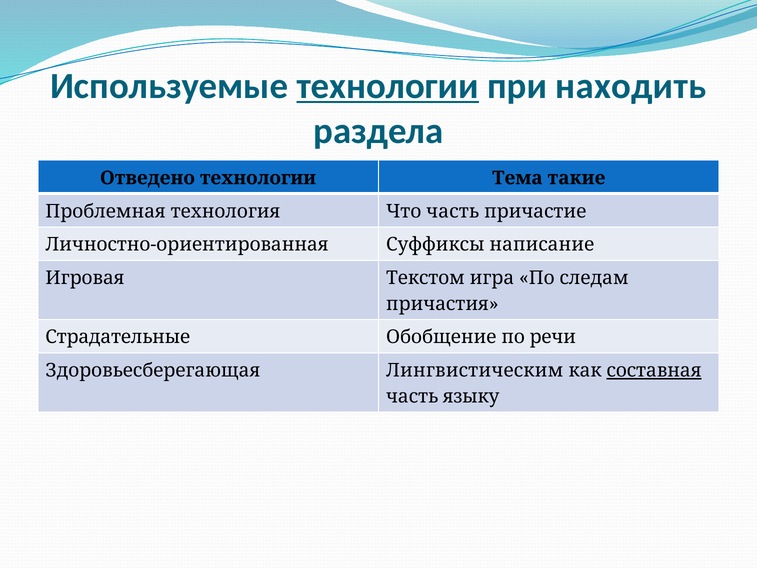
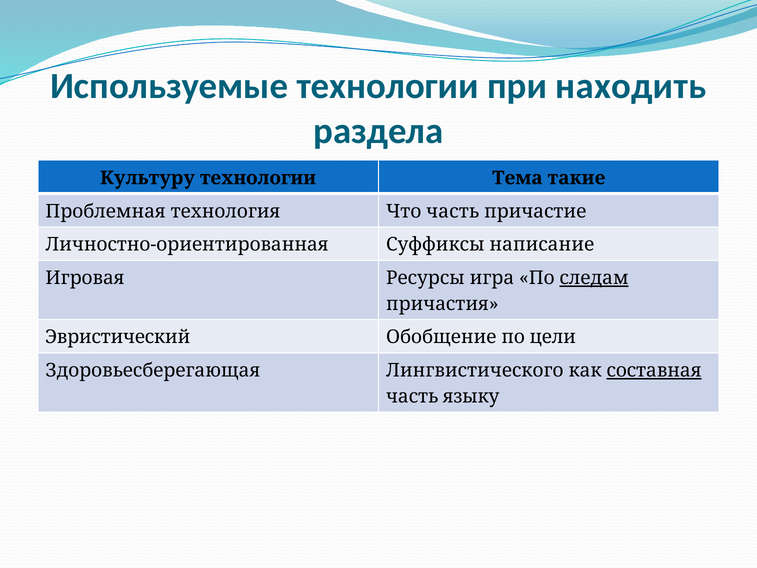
технологии underline: present -> none (388, 86)
Отведено: Отведено -> Культуру (147, 178)
Текстом: Текстом -> Ресурсы (425, 278)
следам underline: none -> present (594, 278)
Страдательные: Страдательные -> Эвристический (118, 337)
речи: речи -> цели (553, 337)
Лингвистическим: Лингвистическим -> Лингвистического (475, 370)
